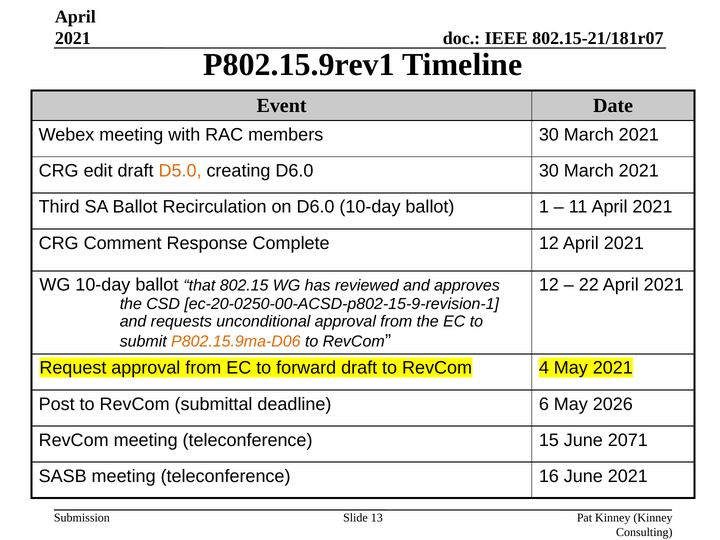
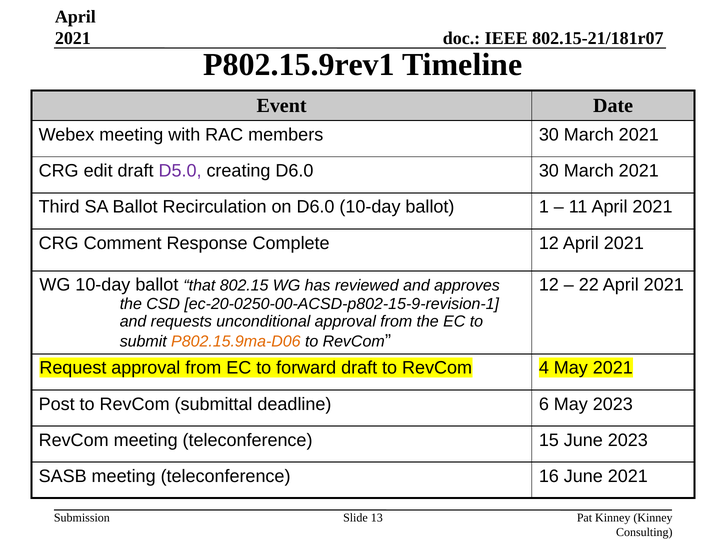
D5.0 colour: orange -> purple (180, 171)
May 2026: 2026 -> 2023 (613, 404)
June 2071: 2071 -> 2023 (628, 440)
